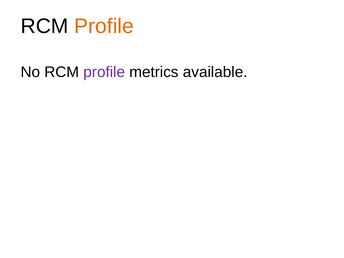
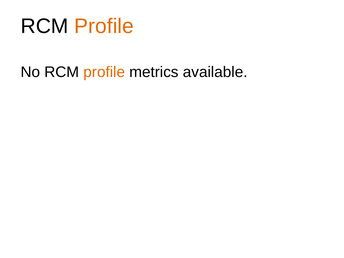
profile colour: purple -> orange (104, 72)
